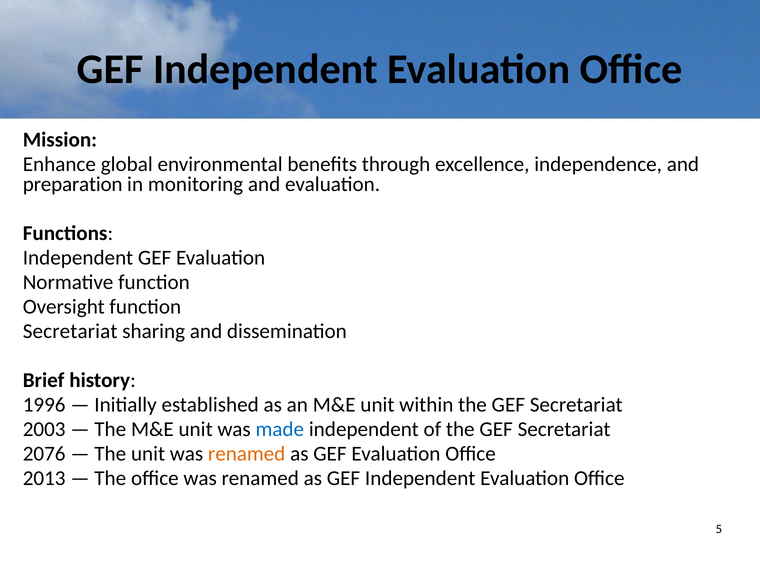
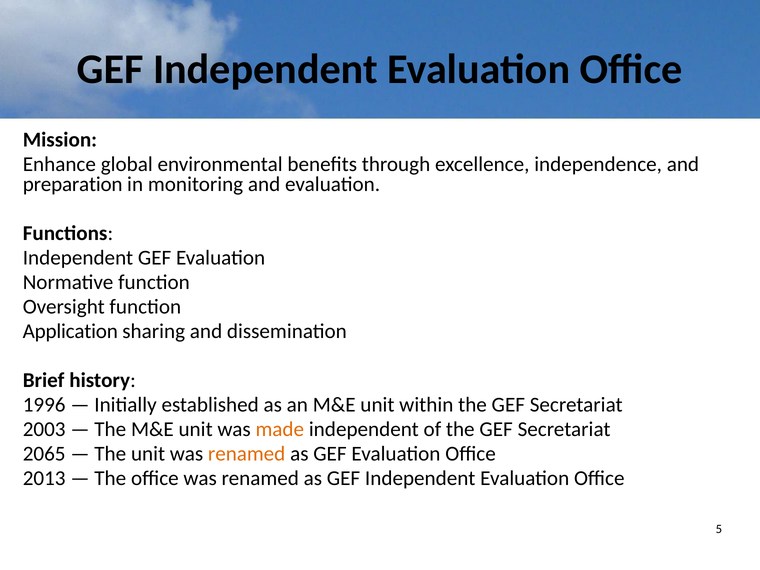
Secretariat: Secretariat -> Application (70, 331)
made colour: blue -> orange (280, 429)
2076: 2076 -> 2065 (44, 454)
